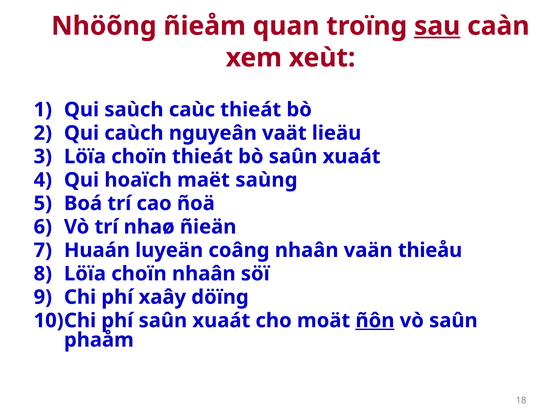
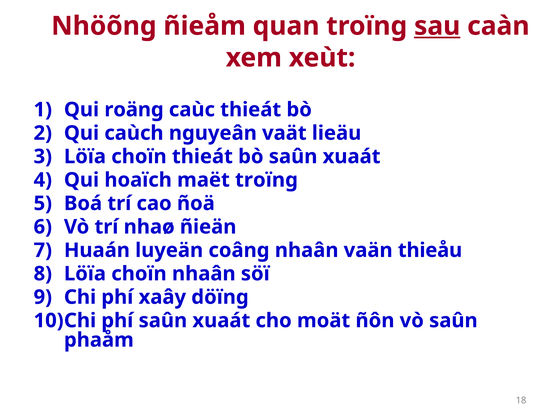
saùch: saùch -> roäng (134, 110)
maët saùng: saùng -> troïng (266, 180)
ñôn underline: present -> none (375, 321)
